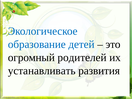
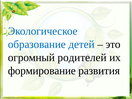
устанавливать: устанавливать -> формирование (42, 71)
